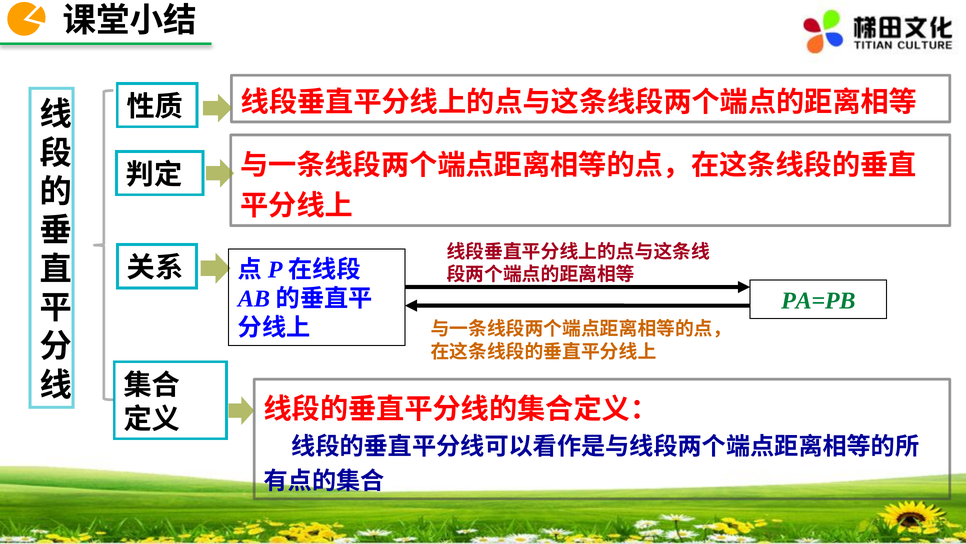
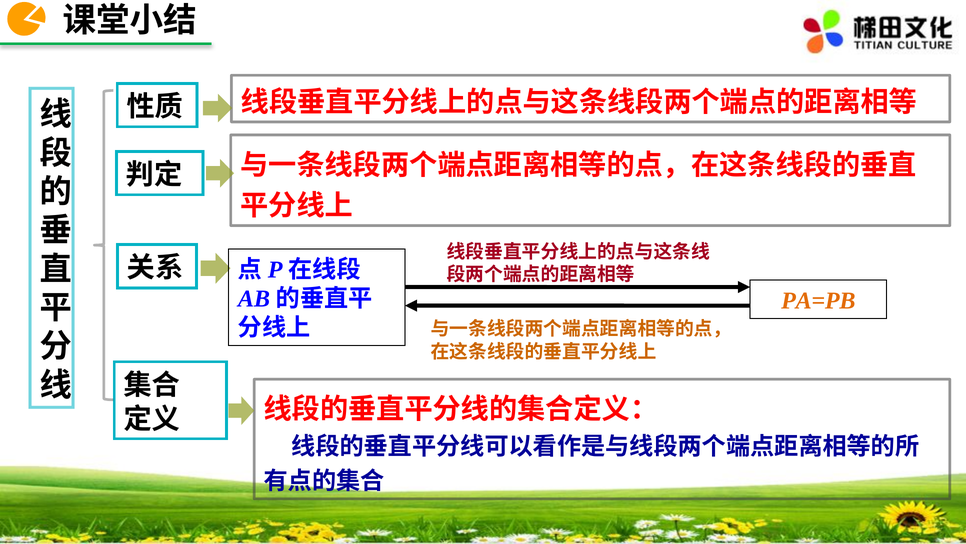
PA=PB colour: green -> orange (818, 300)
